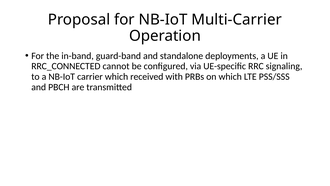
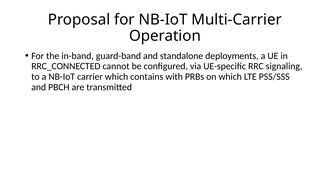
received: received -> contains (147, 77)
